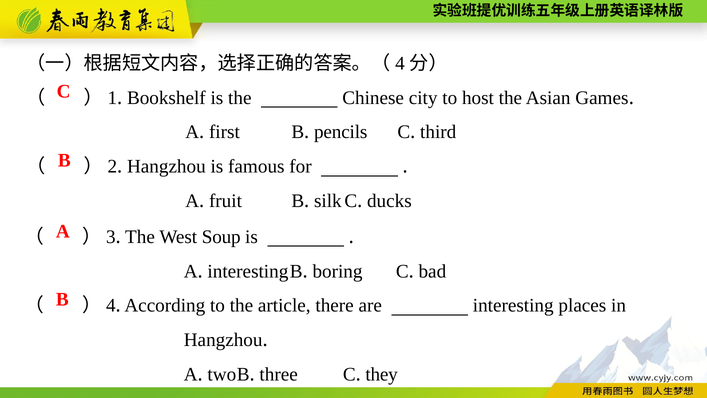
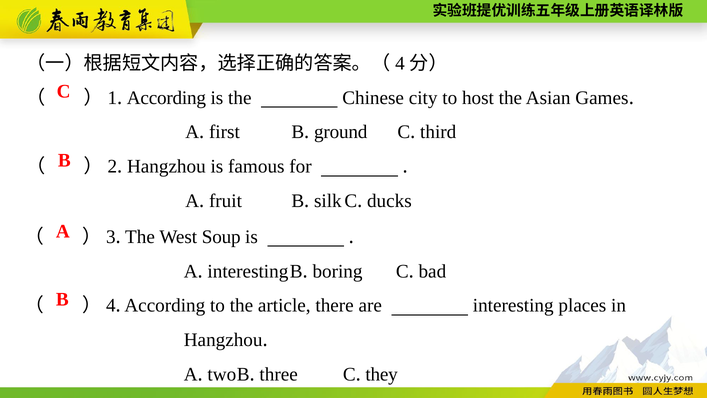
Bookshelf: Bookshelf -> According (166, 98)
pencils: pencils -> ground (341, 132)
